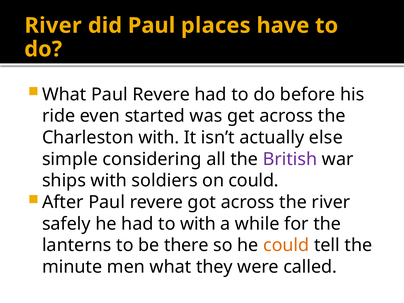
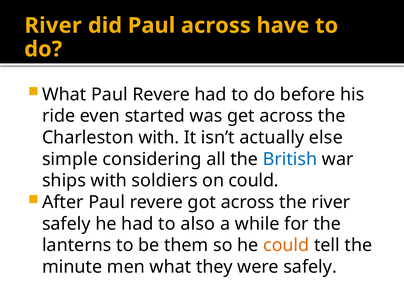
Paul places: places -> across (216, 26)
British colour: purple -> blue (290, 159)
to with: with -> also (198, 224)
there: there -> them (186, 245)
were called: called -> safely (310, 267)
